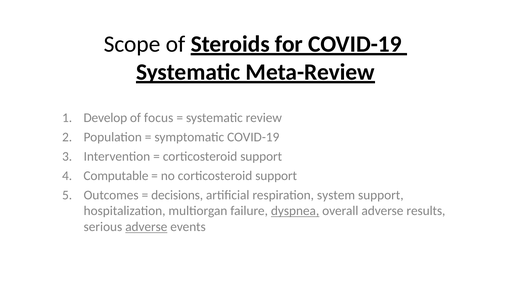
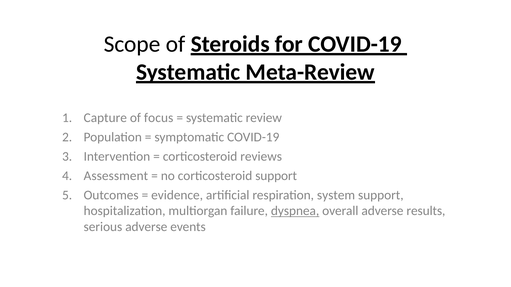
Develop: Develop -> Capture (105, 118)
support: support -> reviews (261, 157)
Computable: Computable -> Assessment (116, 176)
decisions: decisions -> evidence (177, 195)
adverse underline: present -> none (146, 227)
